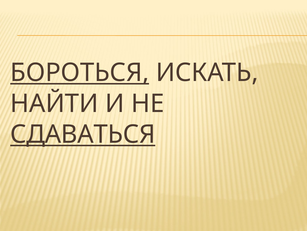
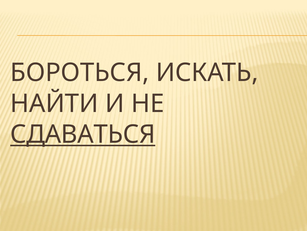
БОРОТЬСЯ underline: present -> none (80, 73)
